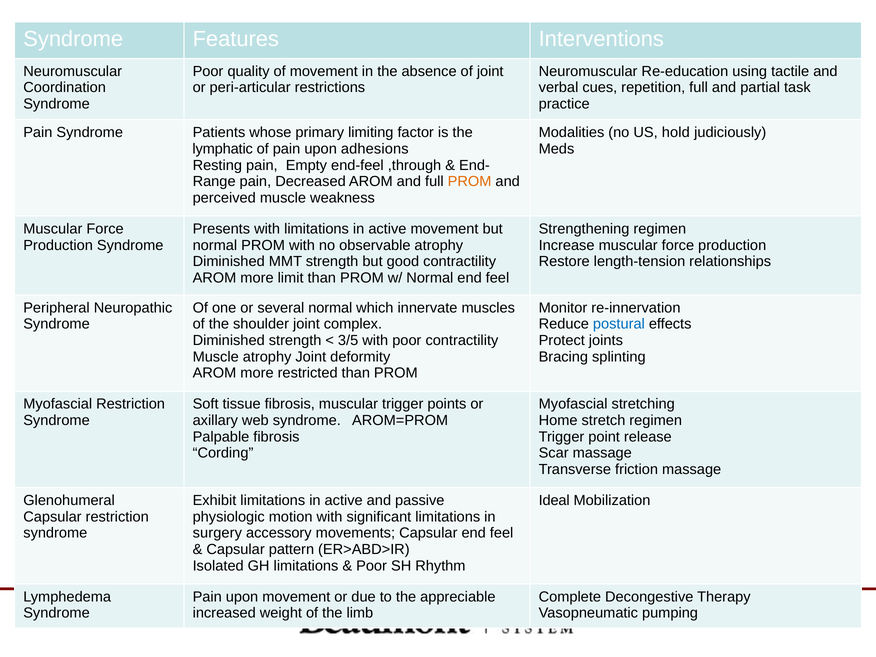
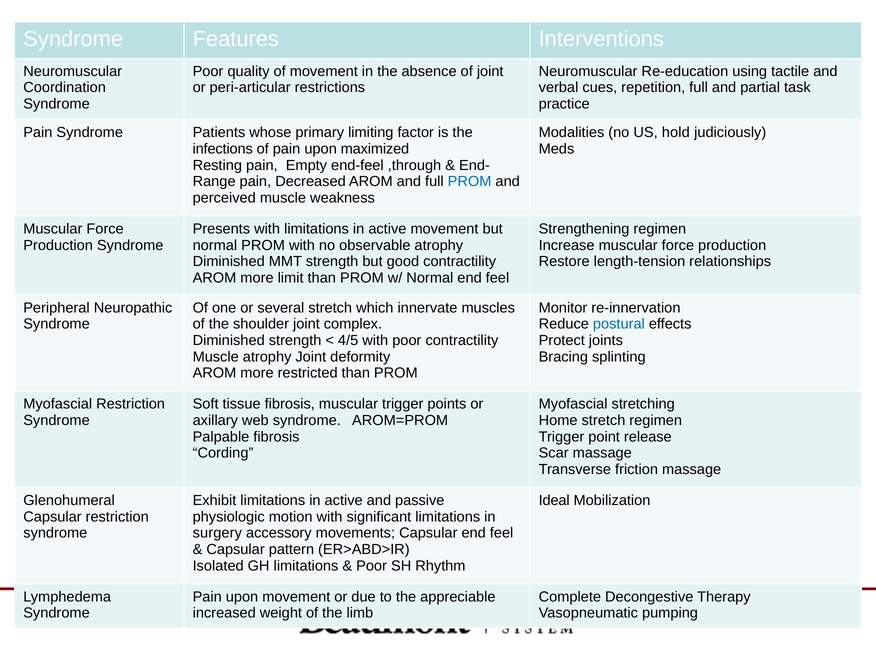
lymphatic: lymphatic -> infections (223, 149)
adhesions: adhesions -> maximized (375, 149)
PROM colour: orange -> blue (470, 182)
several normal: normal -> stretch (330, 308)
3/5: 3/5 -> 4/5 (348, 340)
